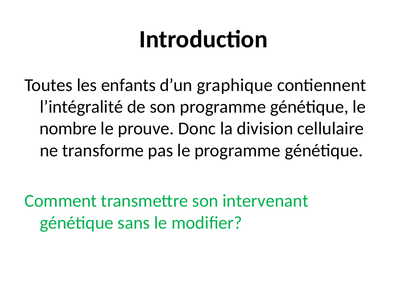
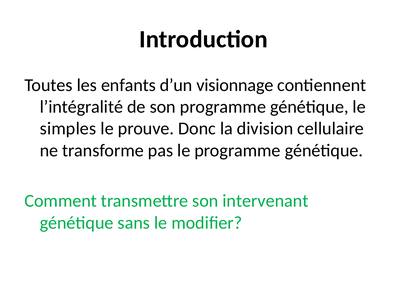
graphique: graphique -> visionnage (235, 85)
nombre: nombre -> simples (68, 129)
